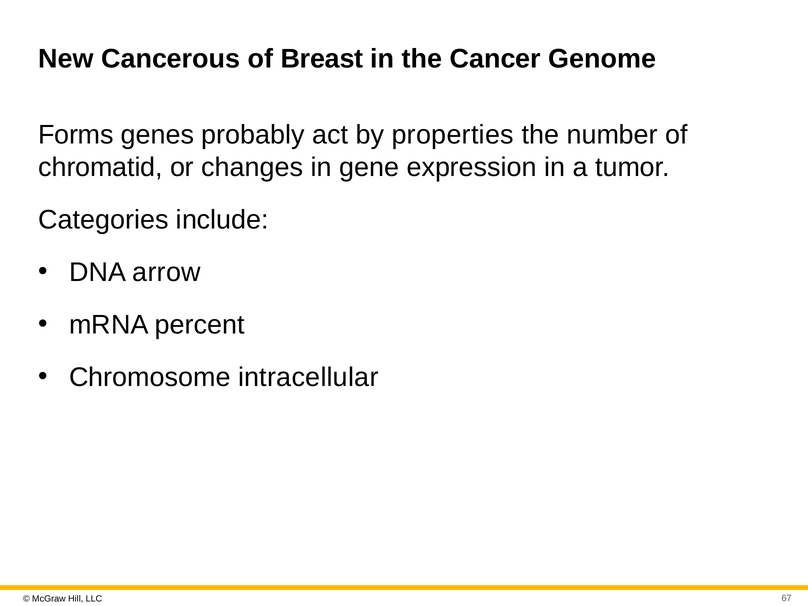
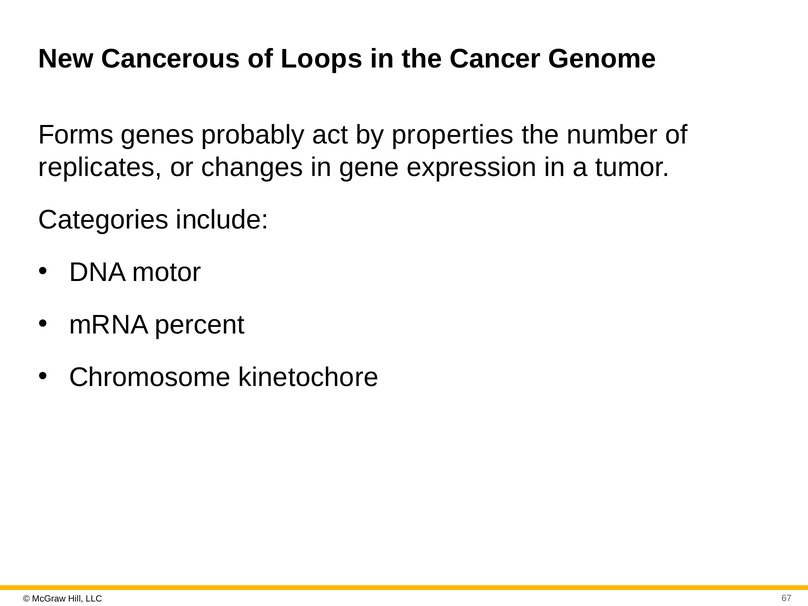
Breast: Breast -> Loops (322, 59)
chromatid: chromatid -> replicates (100, 167)
arrow: arrow -> motor (167, 272)
intracellular: intracellular -> kinetochore (308, 377)
